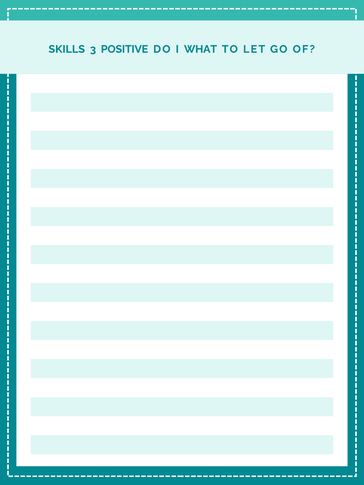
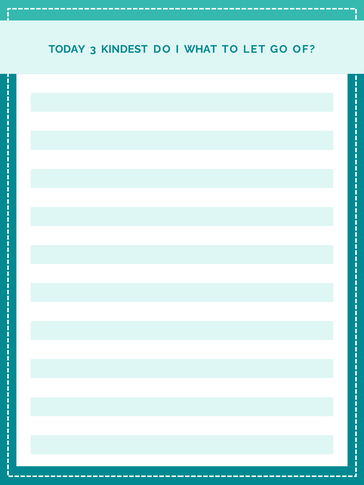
SKILLS: SKILLS -> TODAY (67, 49)
POSITIVE: POSITIVE -> KINDEST (124, 49)
